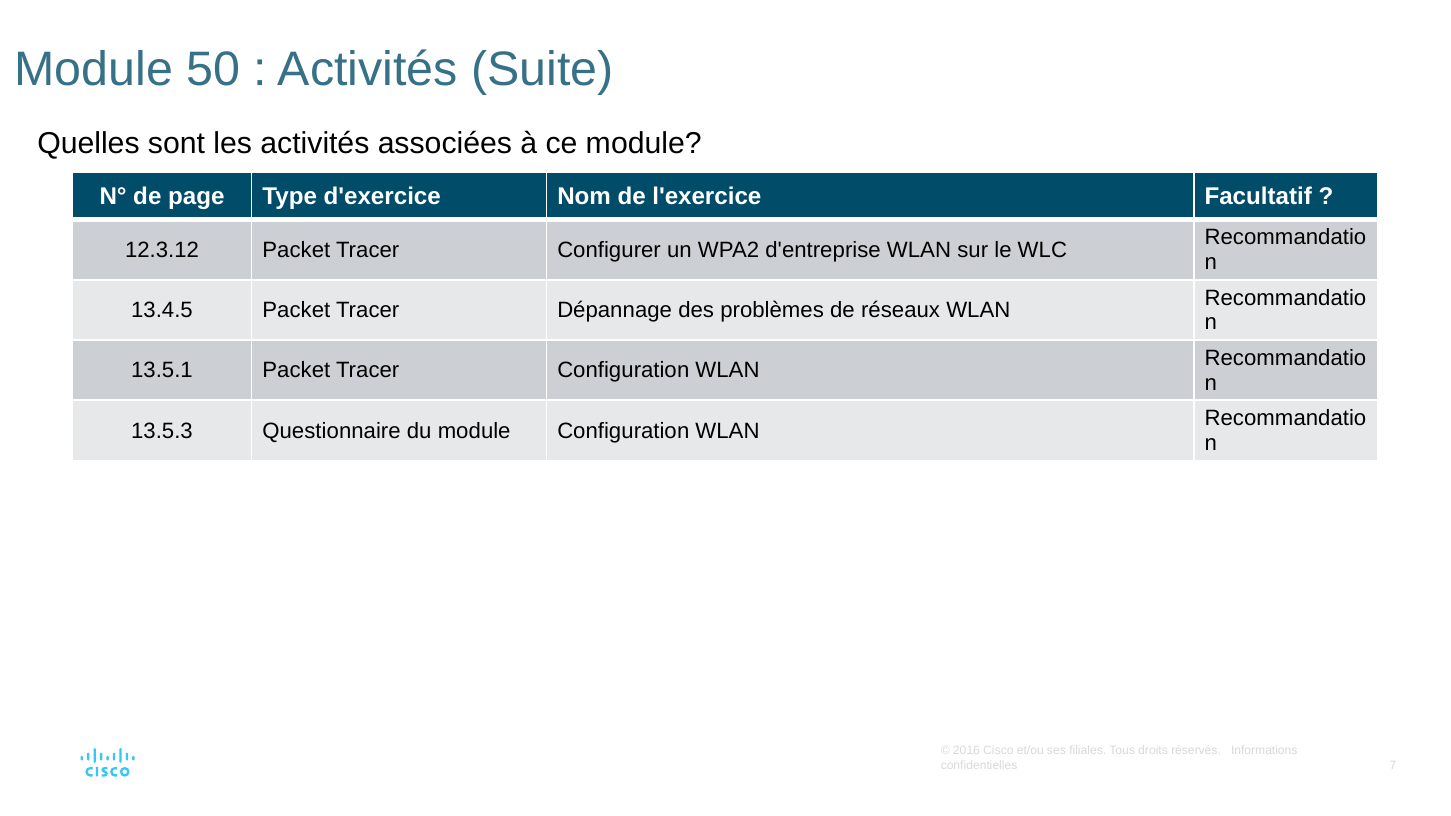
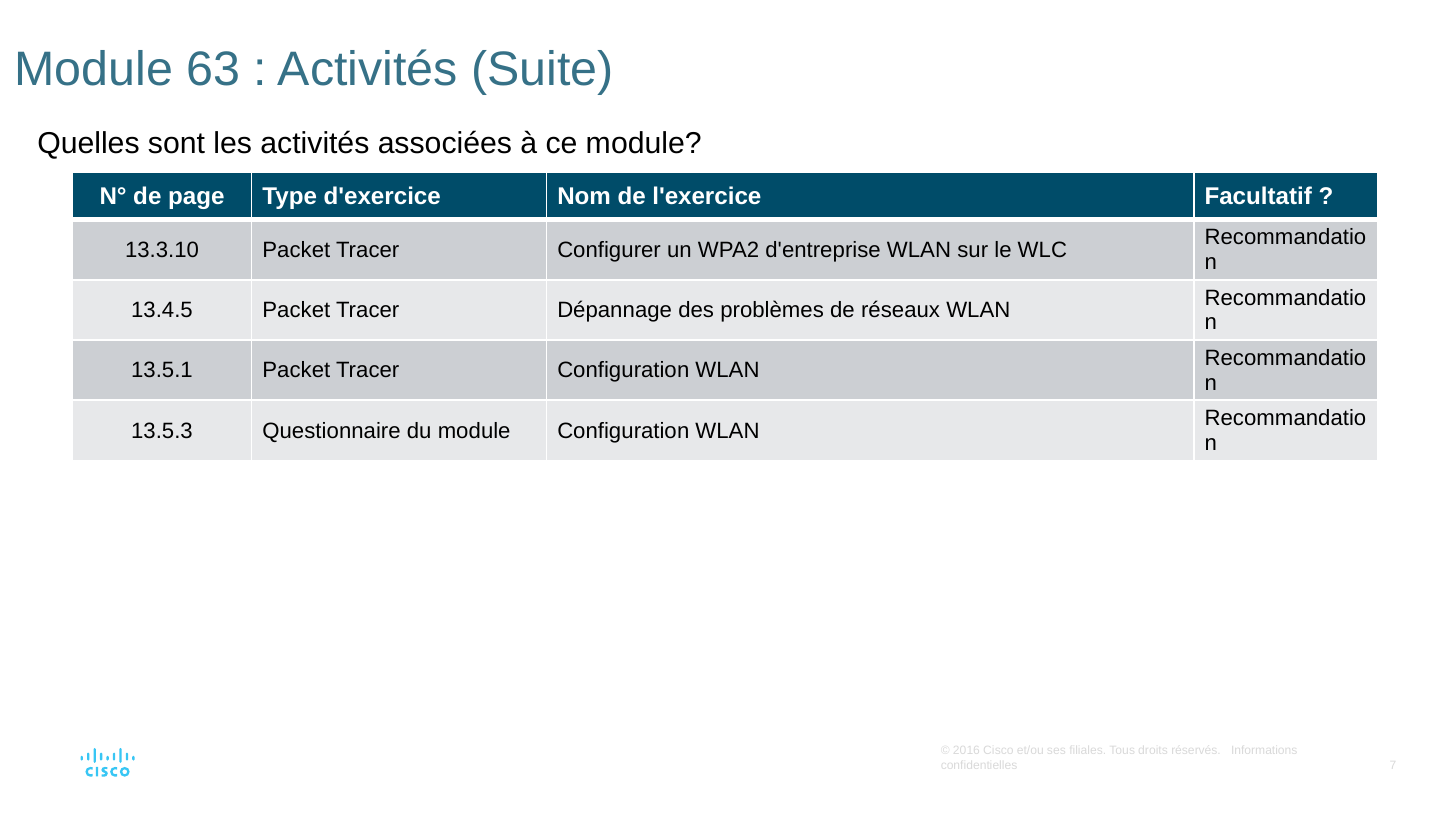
50: 50 -> 63 (213, 70)
12.3.12: 12.3.12 -> 13.3.10 (162, 250)
